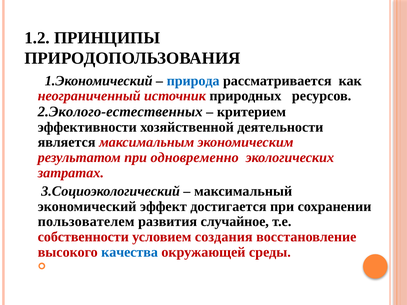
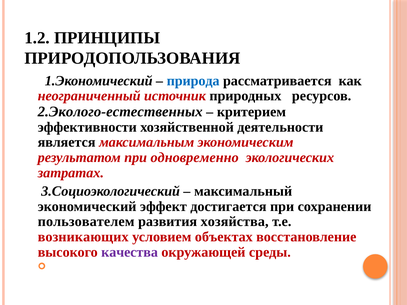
случайное: случайное -> хозяйства (235, 222)
собственности: собственности -> возникающих (83, 237)
создания: создания -> объектах (224, 237)
качества colour: blue -> purple (130, 252)
